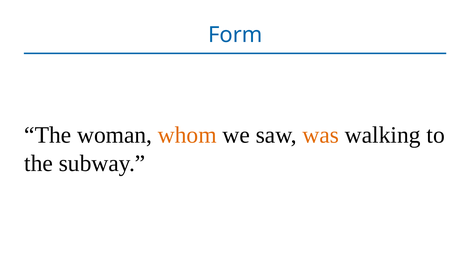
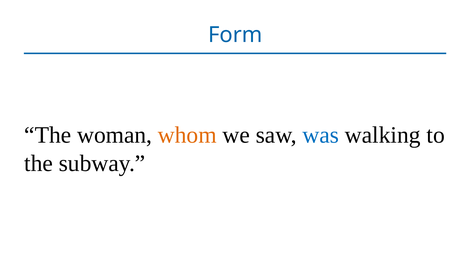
was colour: orange -> blue (321, 135)
